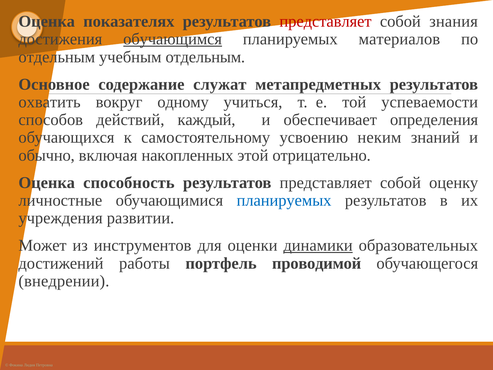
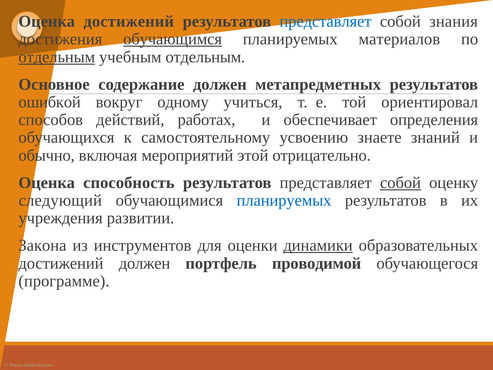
Оценка показателях: показателях -> достижений (129, 21)
представляет colour: red -> blue (326, 21)
отдельным underline: none -> present (57, 57)
содержание служат: служат -> должен (220, 84)
охватить: охватить -> ошибкой (50, 102)
успеваемости: успеваемости -> ориентировал (430, 102)
каждый: каждый -> работах (207, 120)
неким: неким -> знаете (380, 137)
накопленных: накопленных -> мероприятий (187, 155)
собой underline: none -> present (400, 183)
личностные: личностные -> следующий (60, 200)
Может: Может -> Закона (42, 245)
достижений работы: работы -> должен (145, 263)
внедрении: внедрении -> программе (64, 281)
